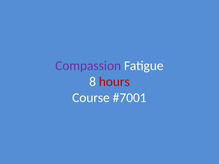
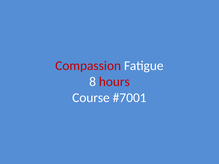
Compassion colour: purple -> red (88, 66)
